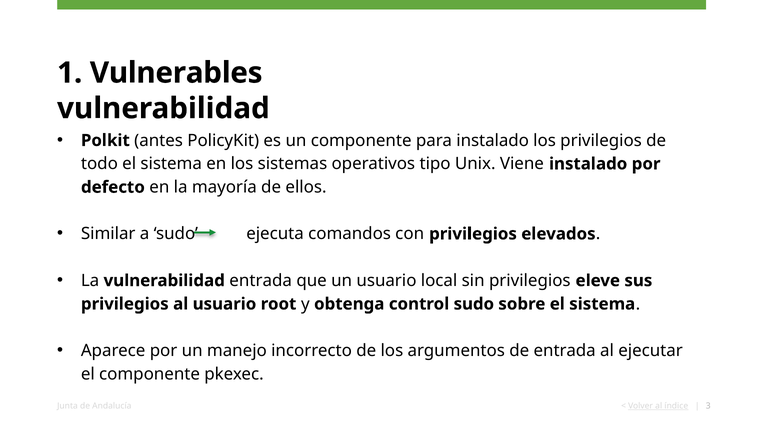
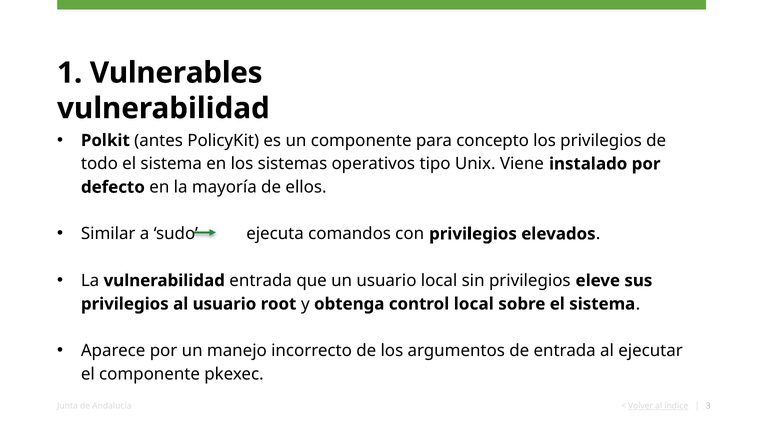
para instalado: instalado -> concepto (493, 141)
control sudo: sudo -> local (474, 304)
